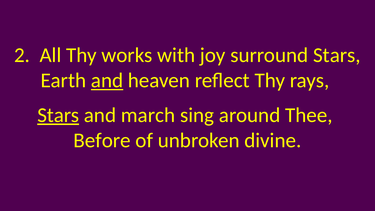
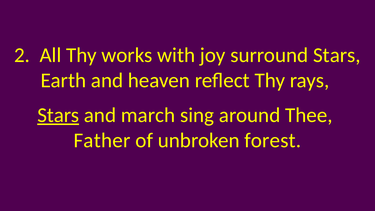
and underline: present -> none (107, 80)
Before: Before -> Father (102, 140)
divine: divine -> forest (273, 140)
